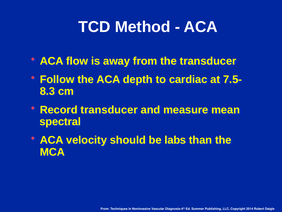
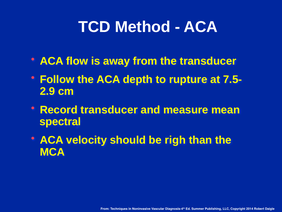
cardiac: cardiac -> rupture (188, 79)
8.3: 8.3 -> 2.9 (47, 91)
labs: labs -> righ (175, 140)
